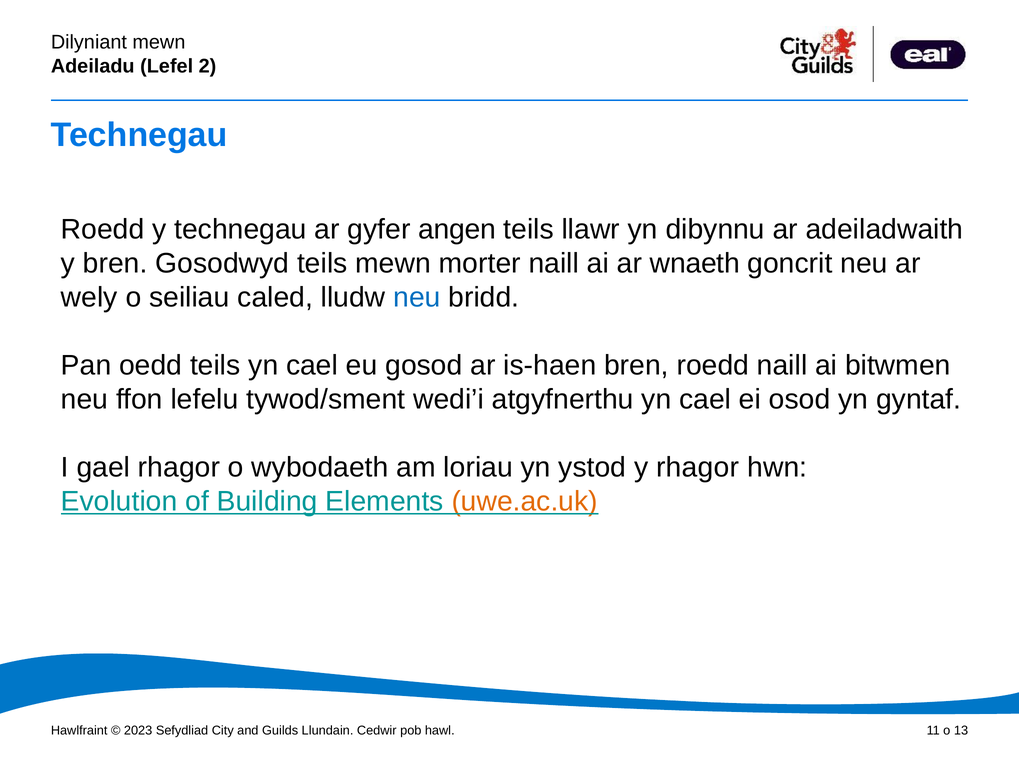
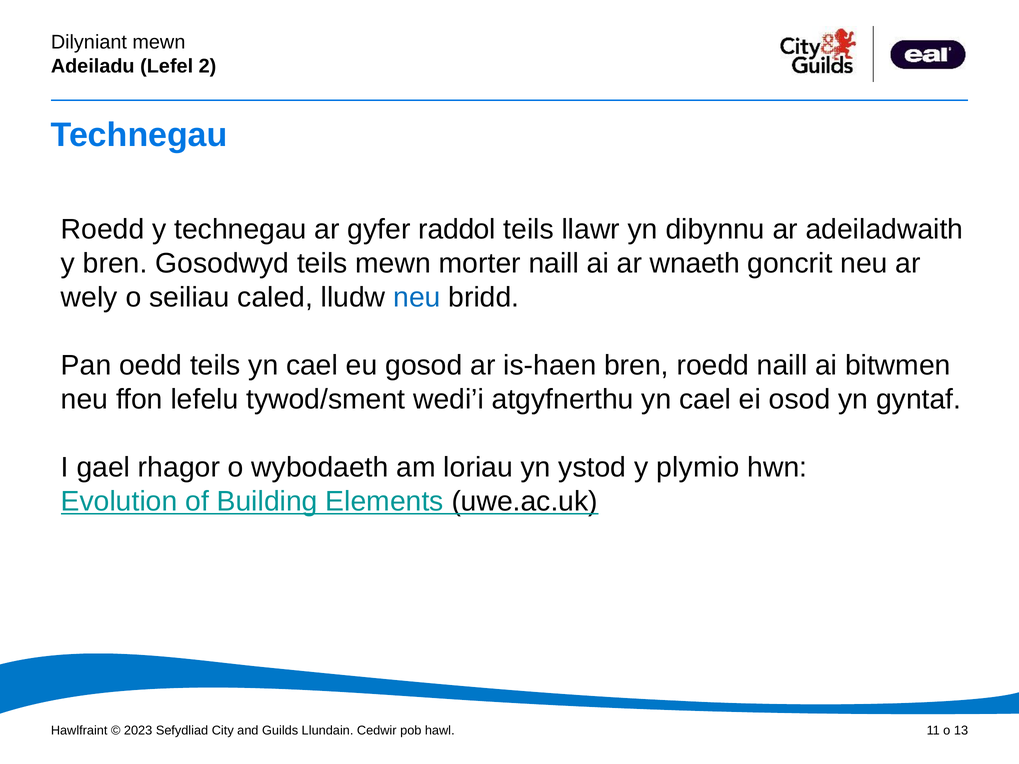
angen: angen -> raddol (457, 230)
y rhagor: rhagor -> plymio (698, 467)
uwe.ac.uk colour: orange -> black (525, 501)
